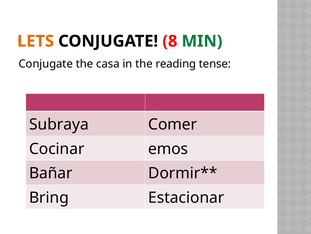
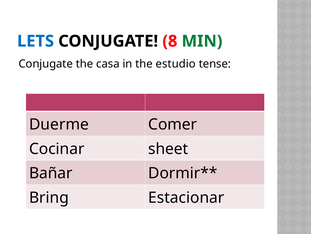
LETS colour: orange -> blue (36, 41)
reading: reading -> estudio (176, 64)
Subraya: Subraya -> Duerme (59, 124)
emos: emos -> sheet (168, 148)
